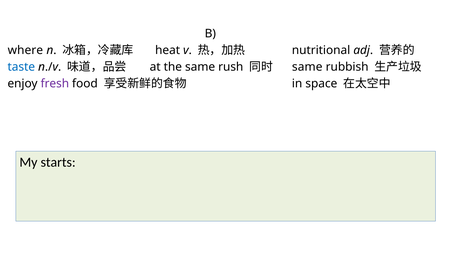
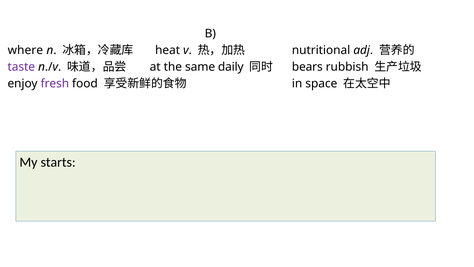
taste colour: blue -> purple (21, 67)
rush: rush -> daily (231, 67)
same: same -> bears (307, 67)
